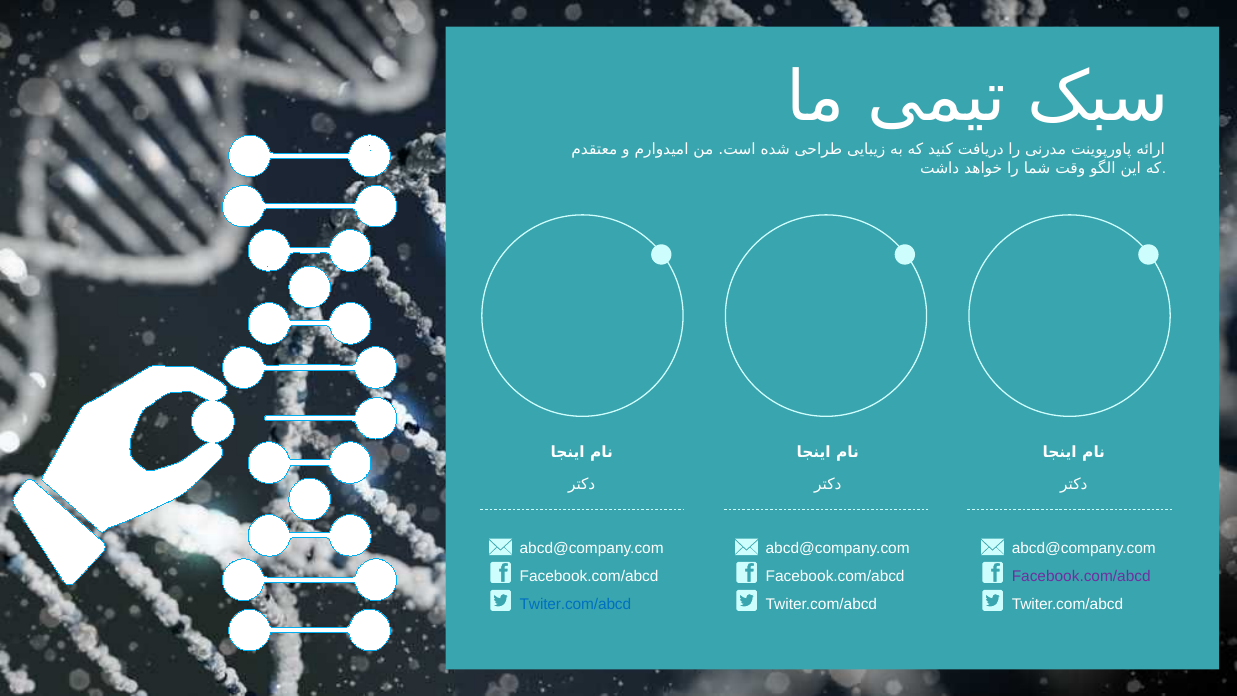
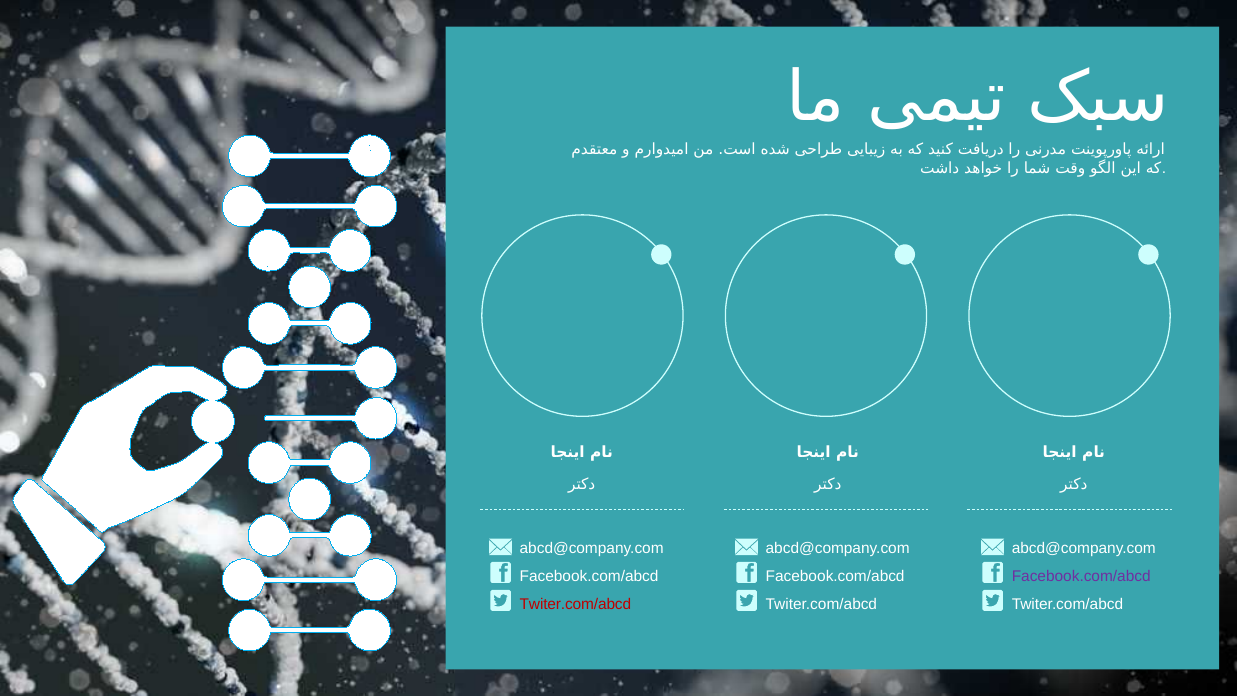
Twiter.com/abcd colour: blue -> red (575, 605)
